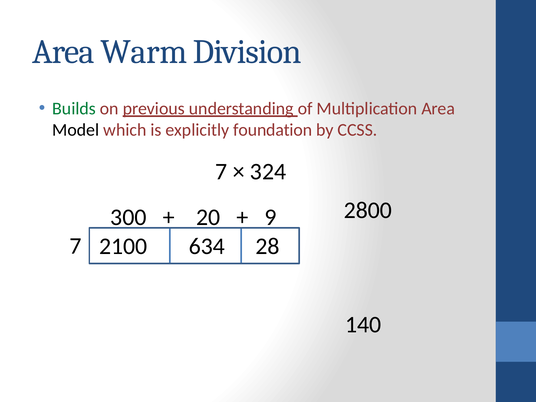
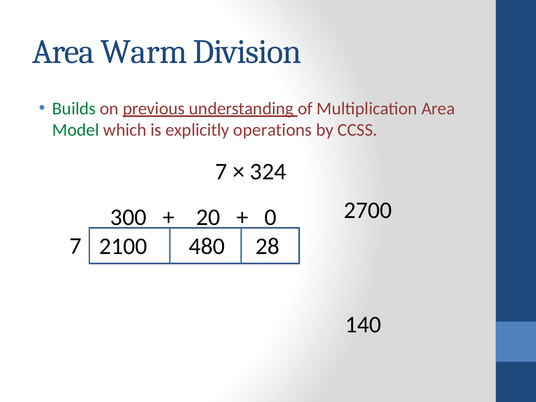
Model colour: black -> green (76, 130)
foundation: foundation -> operations (273, 130)
2800: 2800 -> 2700 (368, 210)
9: 9 -> 0 (270, 217)
634: 634 -> 480 (207, 246)
